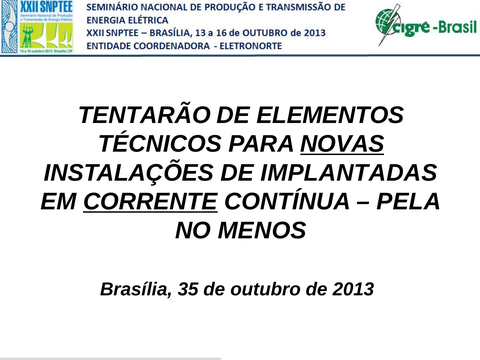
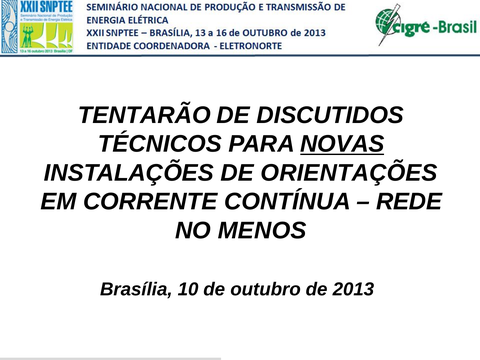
ELEMENTOS: ELEMENTOS -> DISCUTIDOS (330, 115)
IMPLANTADAS: IMPLANTADAS -> ORIENTAÇÕES (349, 173)
CORRENTE underline: present -> none (150, 202)
PELA: PELA -> REDE (409, 202)
35: 35 -> 10 (188, 289)
